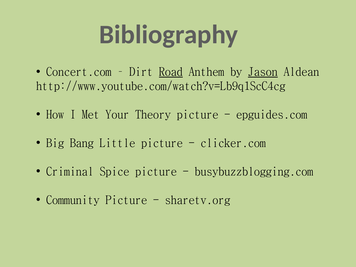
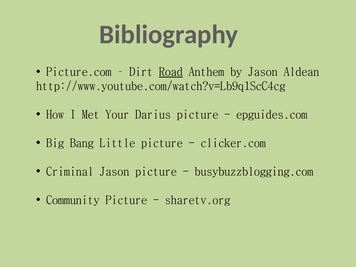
Concert.com: Concert.com -> Picture.com (79, 72)
Jason underline: present -> none (263, 72)
Theory: Theory -> Darius (153, 115)
Criminal Spice: Spice -> Jason (114, 172)
